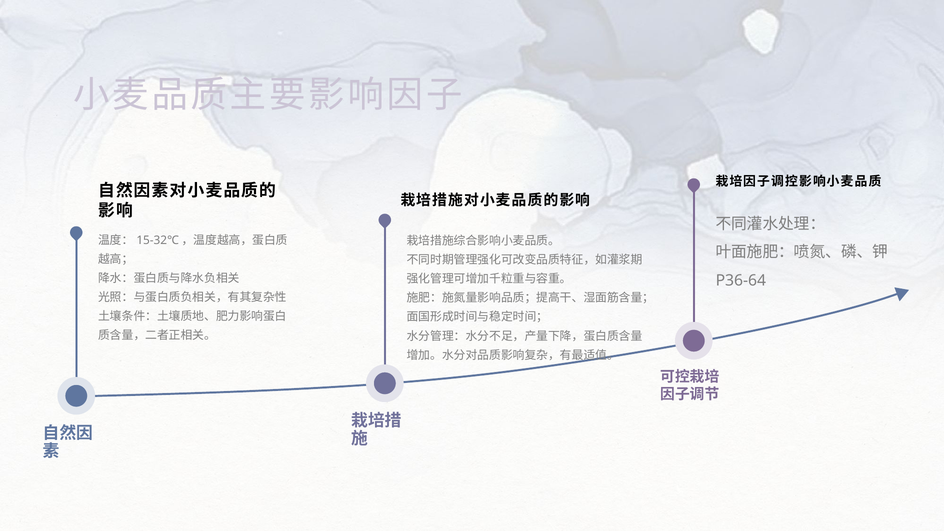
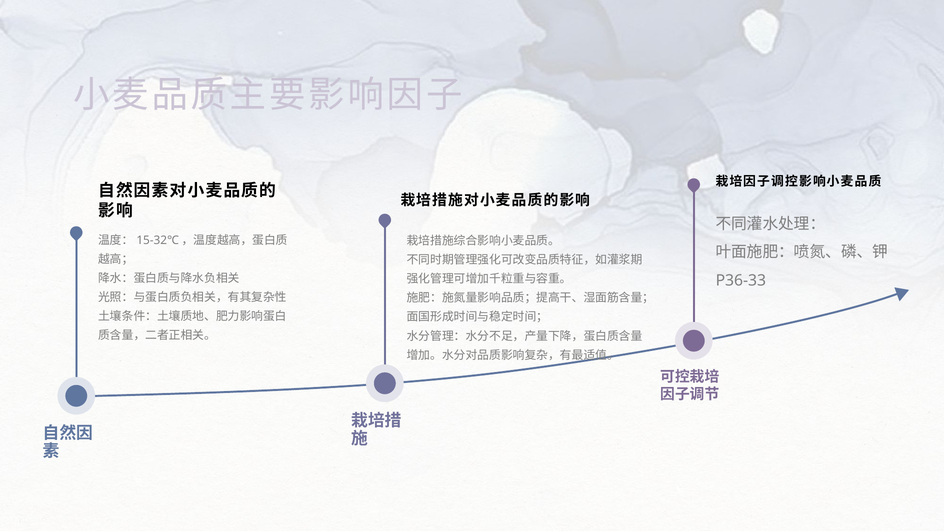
P36-64: P36-64 -> P36-33 (741, 280)
